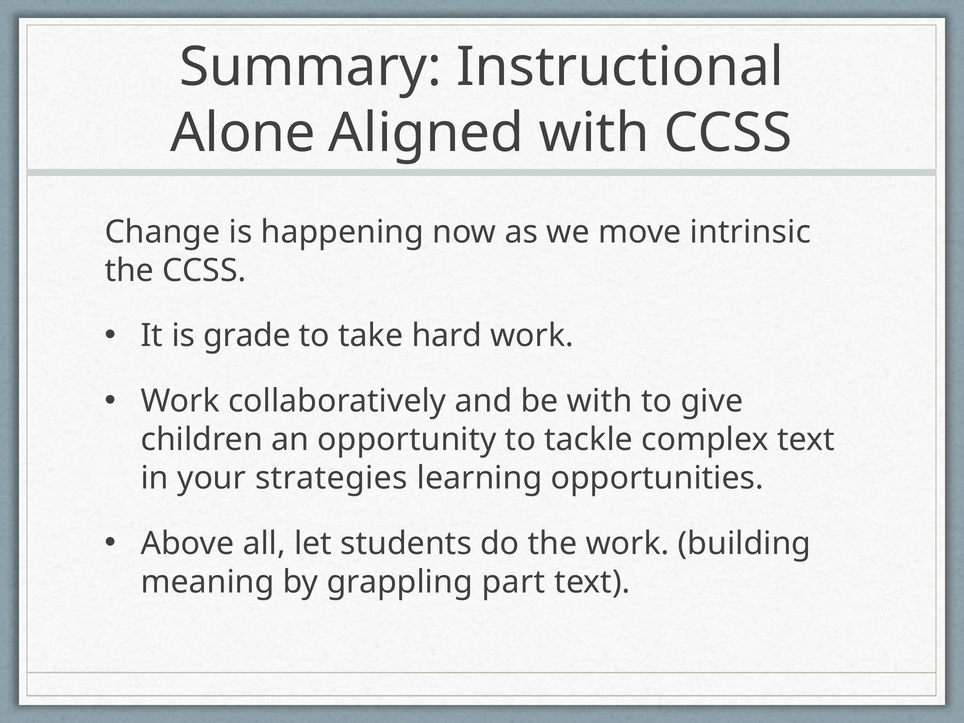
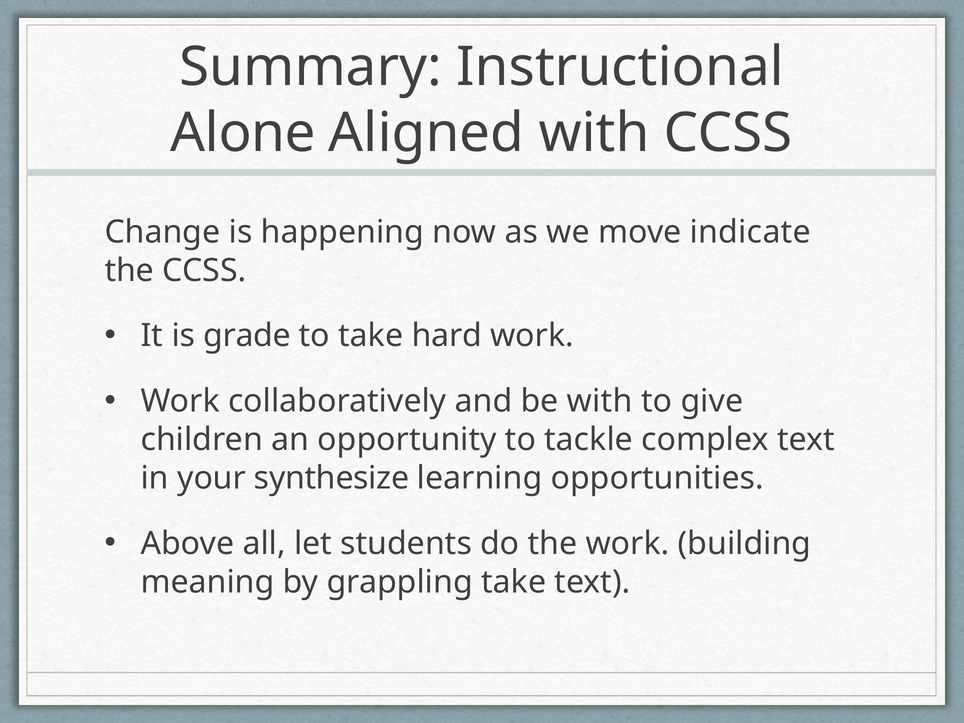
intrinsic: intrinsic -> indicate (750, 232)
strategies: strategies -> synthesize (332, 478)
grappling part: part -> take (514, 582)
